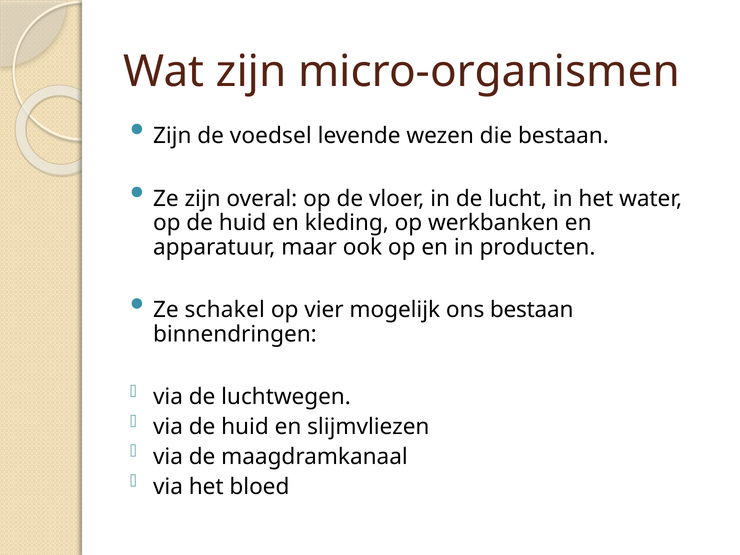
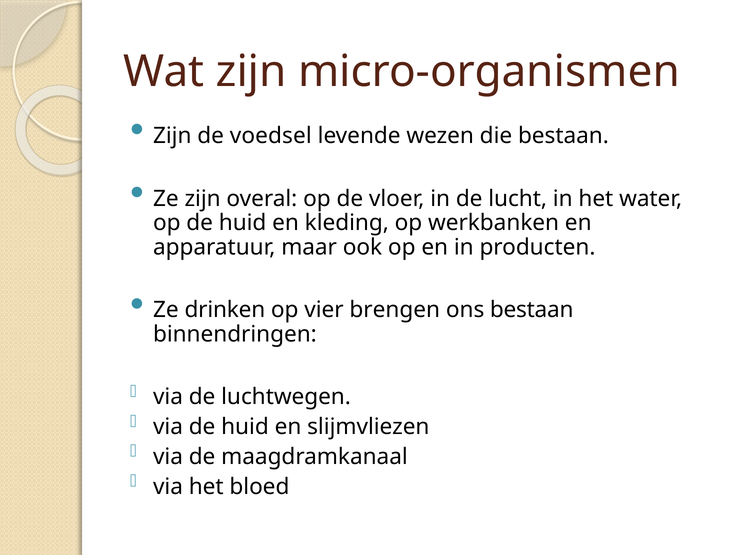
schakel: schakel -> drinken (225, 310)
mogelijk: mogelijk -> brengen (395, 310)
